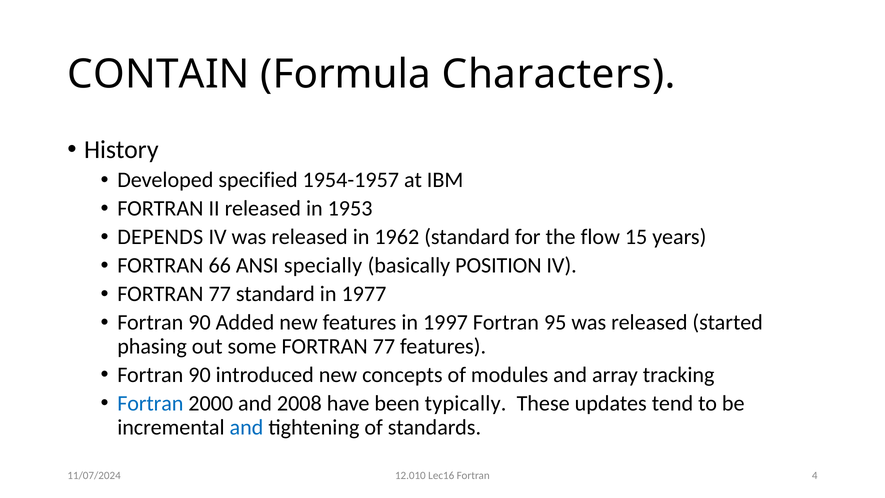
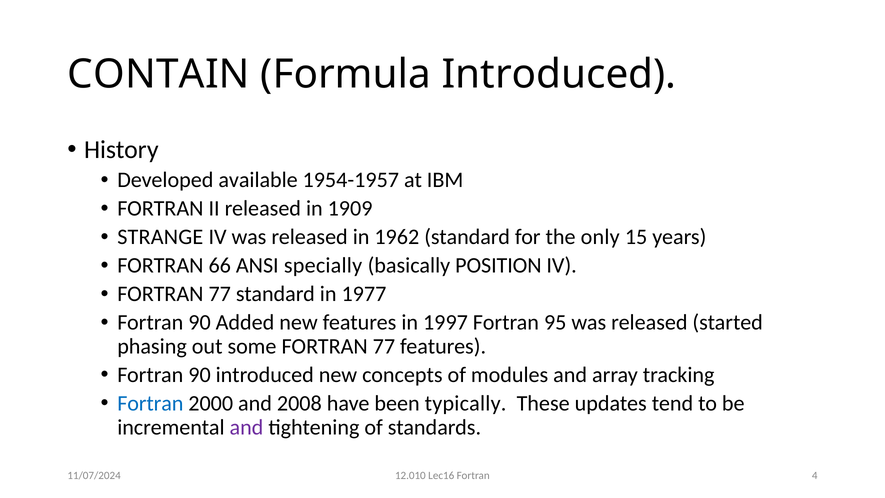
Formula Characters: Characters -> Introduced (559, 74)
specified: specified -> available (258, 180)
1953: 1953 -> 1909 (350, 209)
DEPENDS: DEPENDS -> STRANGE (160, 237)
flow: flow -> only (600, 237)
and colour: blue -> purple (246, 427)
